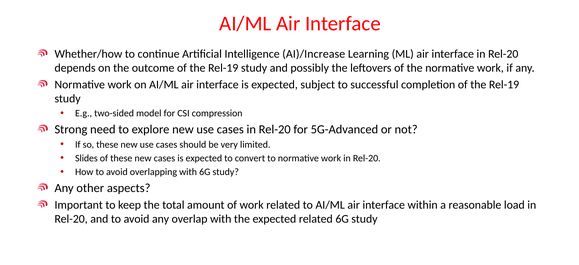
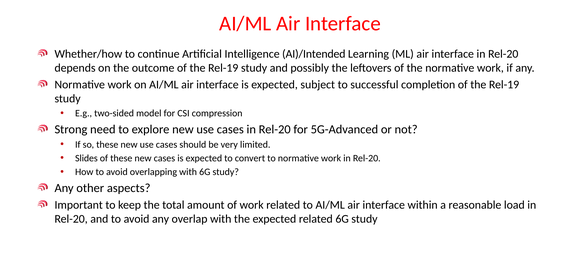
AI)/Increase: AI)/Increase -> AI)/Intended (314, 54)
